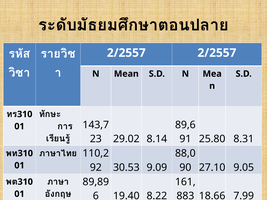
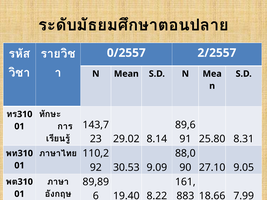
2/2557: 2/2557 -> 0/2557 (126, 53)
